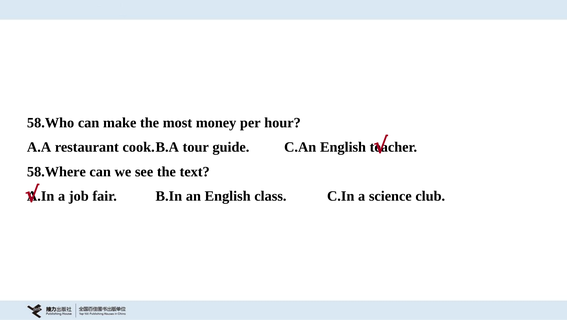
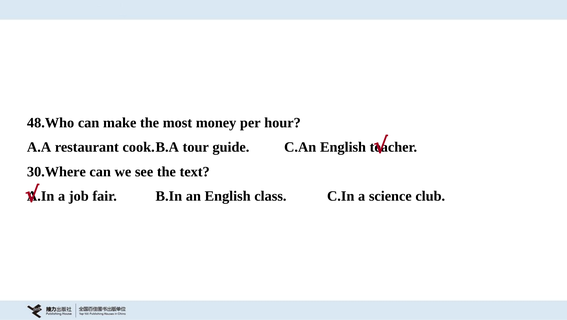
58.Who: 58.Who -> 48.Who (51, 123)
58.Where: 58.Where -> 30.Where (56, 172)
